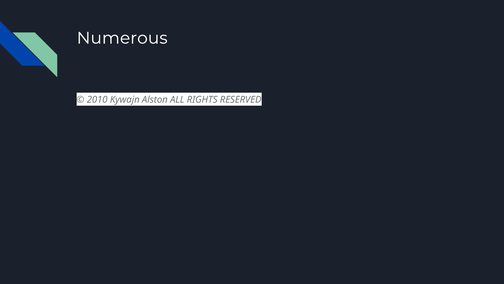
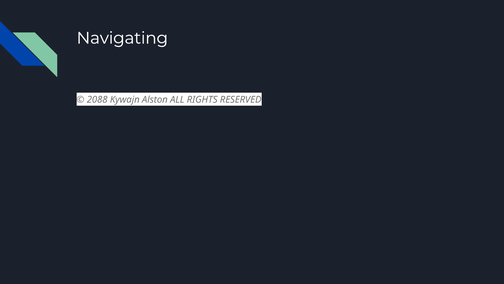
Numerous: Numerous -> Navigating (122, 38)
2010: 2010 -> 2088 (97, 99)
